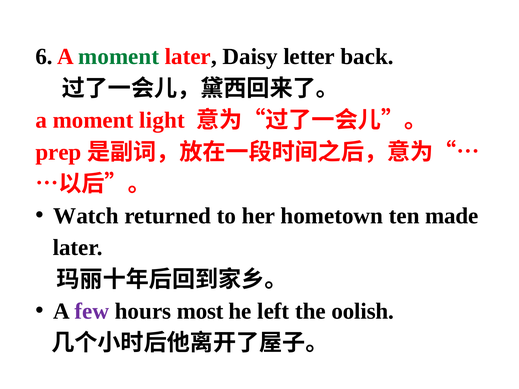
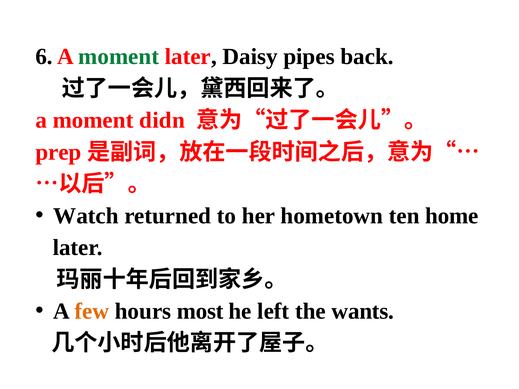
letter: letter -> pipes (309, 57)
light: light -> didn (162, 120)
made: made -> home (452, 216)
few colour: purple -> orange (92, 311)
oolish: oolish -> wants (363, 311)
